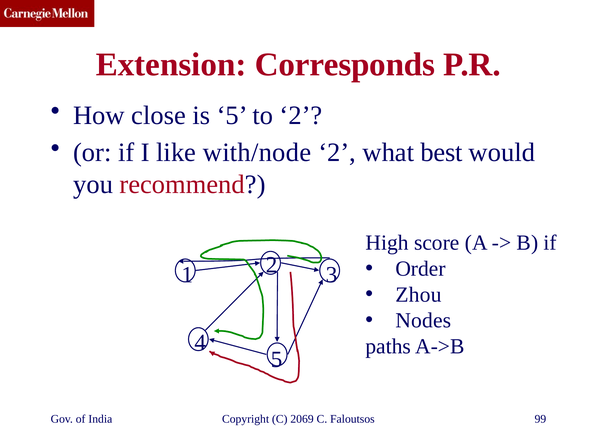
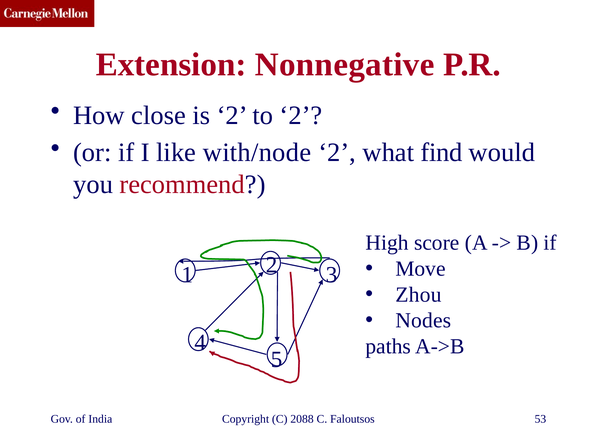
Corresponds: Corresponds -> Nonnegative (345, 64)
is 5: 5 -> 2 (232, 115)
best: best -> find (442, 152)
Order: Order -> Move (420, 269)
2069: 2069 -> 2088 (302, 419)
99: 99 -> 53 (540, 419)
